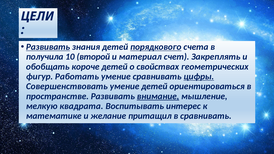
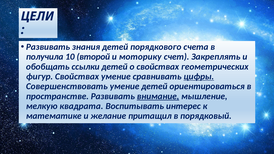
Развивать underline: present -> none (48, 47)
порядкового underline: present -> none (156, 47)
материал: материал -> моторику (140, 57)
короче: короче -> ссылки (86, 67)
фигур Работать: Работать -> Свойствах (77, 77)
в сравнивать: сравнивать -> порядковый (206, 116)
